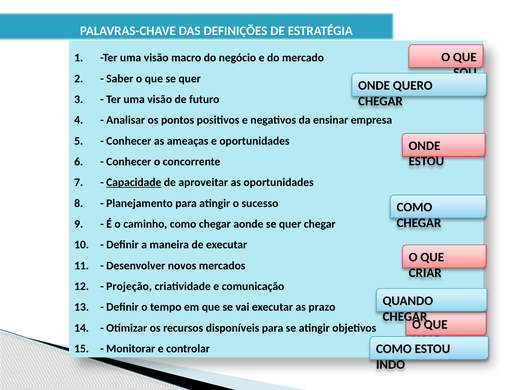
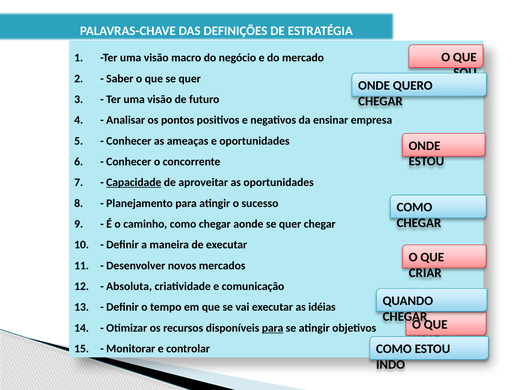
Projeção: Projeção -> Absoluta (129, 286)
prazo: prazo -> idéias (322, 307)
para underline: none -> present (273, 328)
